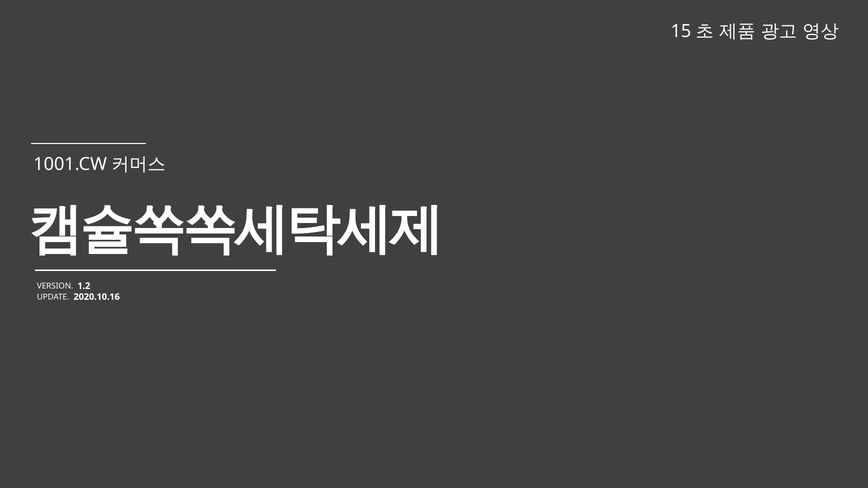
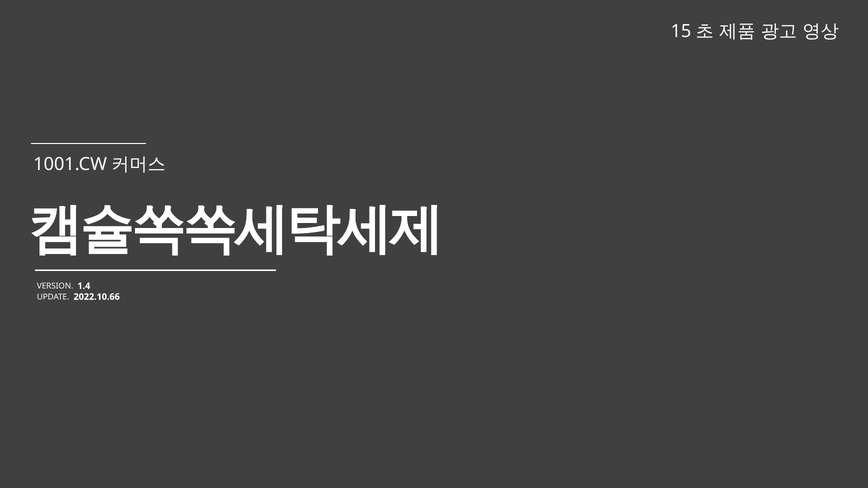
1.2: 1.2 -> 1.4 (84, 286)
2020.10.16: 2020.10.16 -> 2022.10.66 (97, 297)
